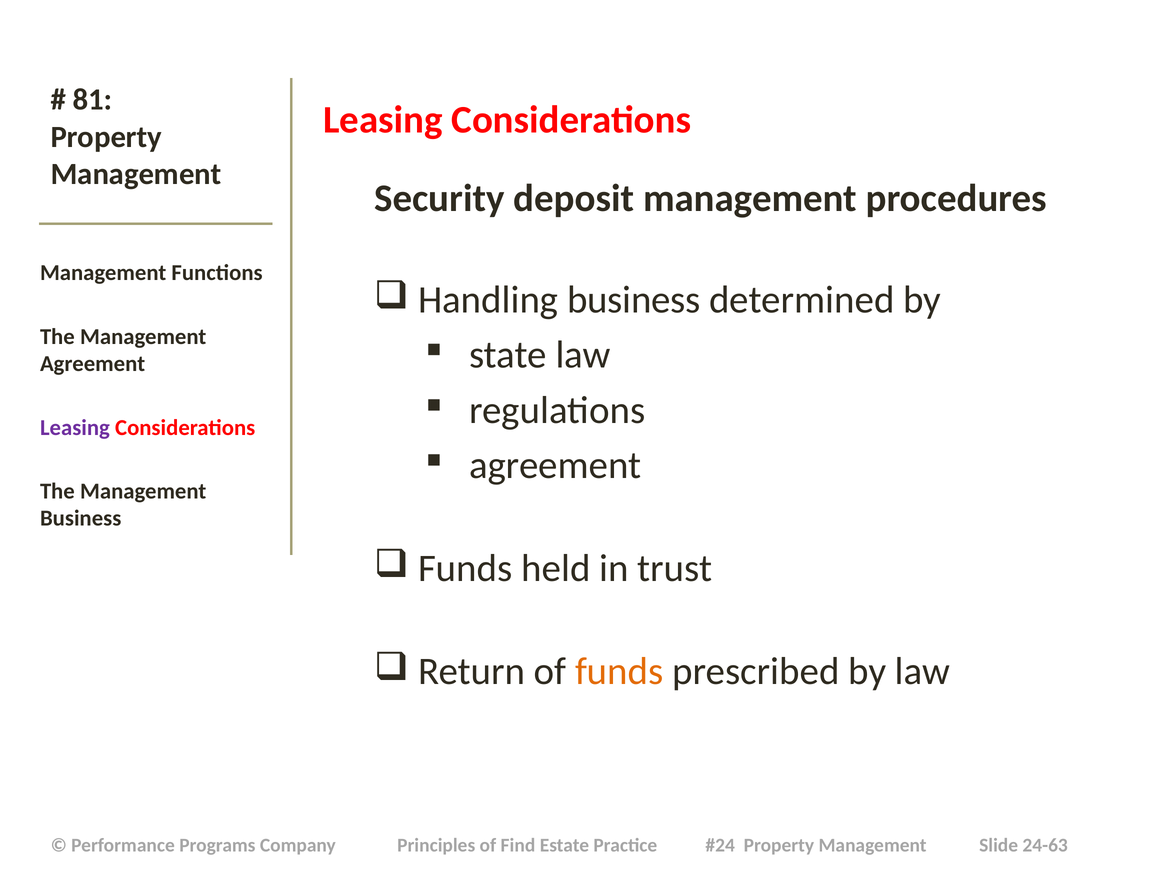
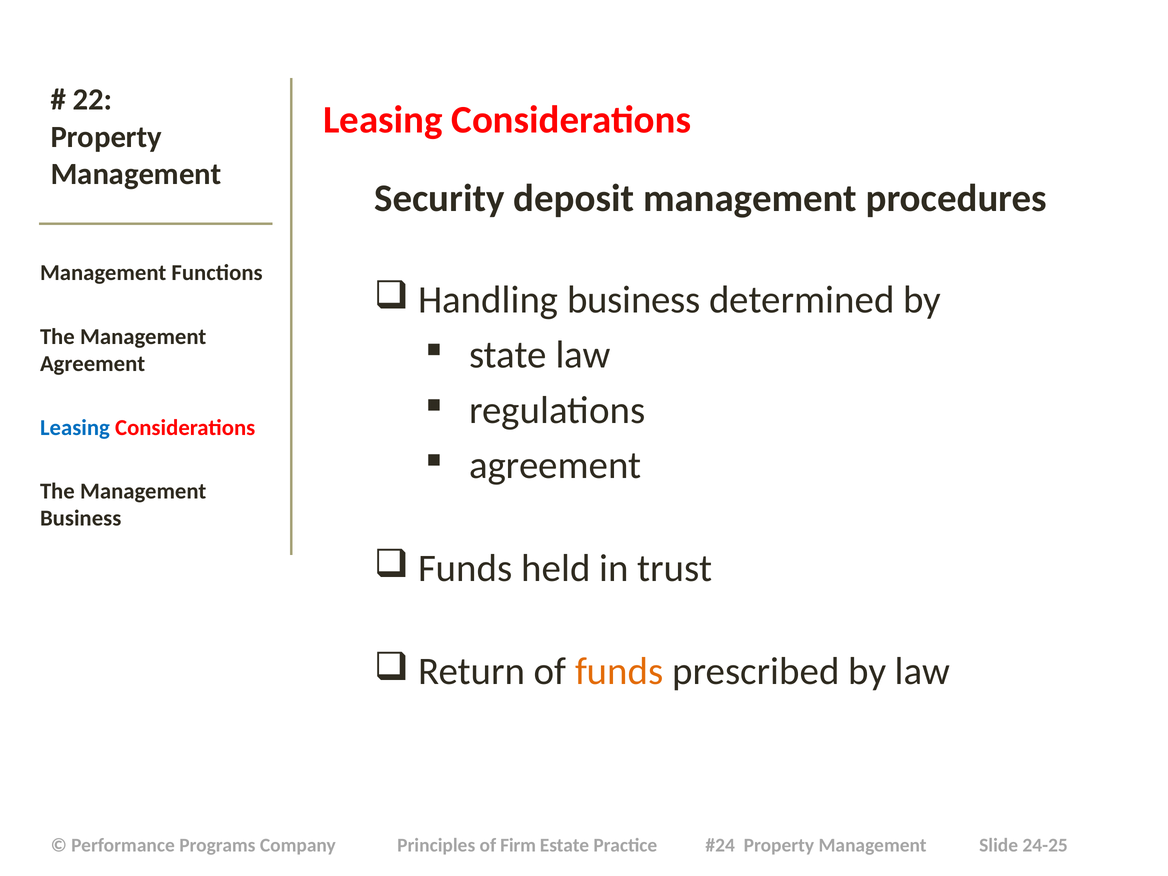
81: 81 -> 22 (93, 99)
Leasing colour: purple -> blue (75, 428)
Find: Find -> Firm (518, 845)
24-63: 24-63 -> 24-25 (1045, 845)
